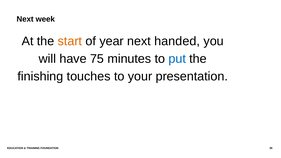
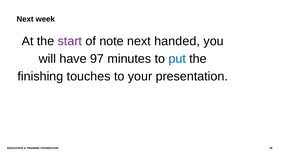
start colour: orange -> purple (70, 41)
year: year -> note (112, 41)
75: 75 -> 97 (97, 59)
